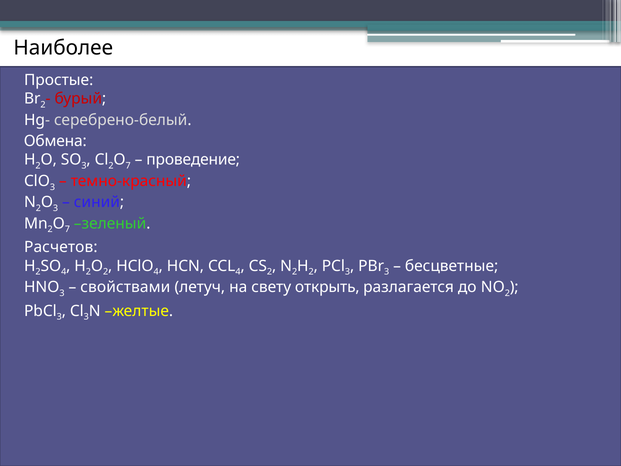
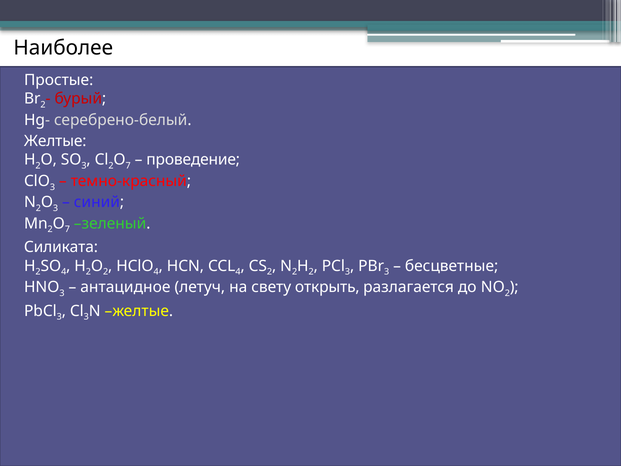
Обмена: Обмена -> Желтые (55, 141)
Расчетов: Расчетов -> Силиката (61, 247)
свойствами: свойствами -> антацидное (125, 287)
